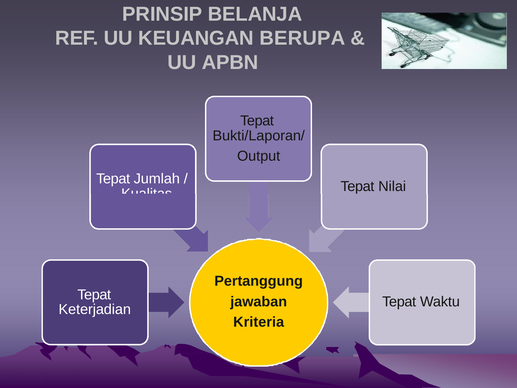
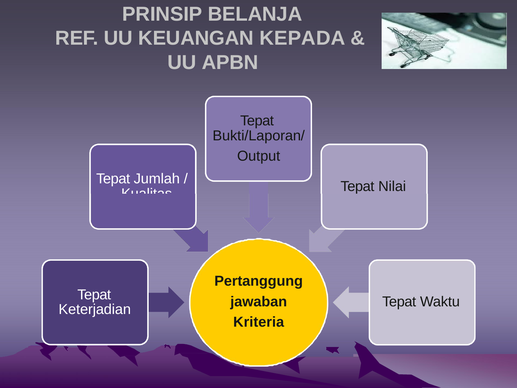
BERUPA: BERUPA -> KEPADA (302, 38)
